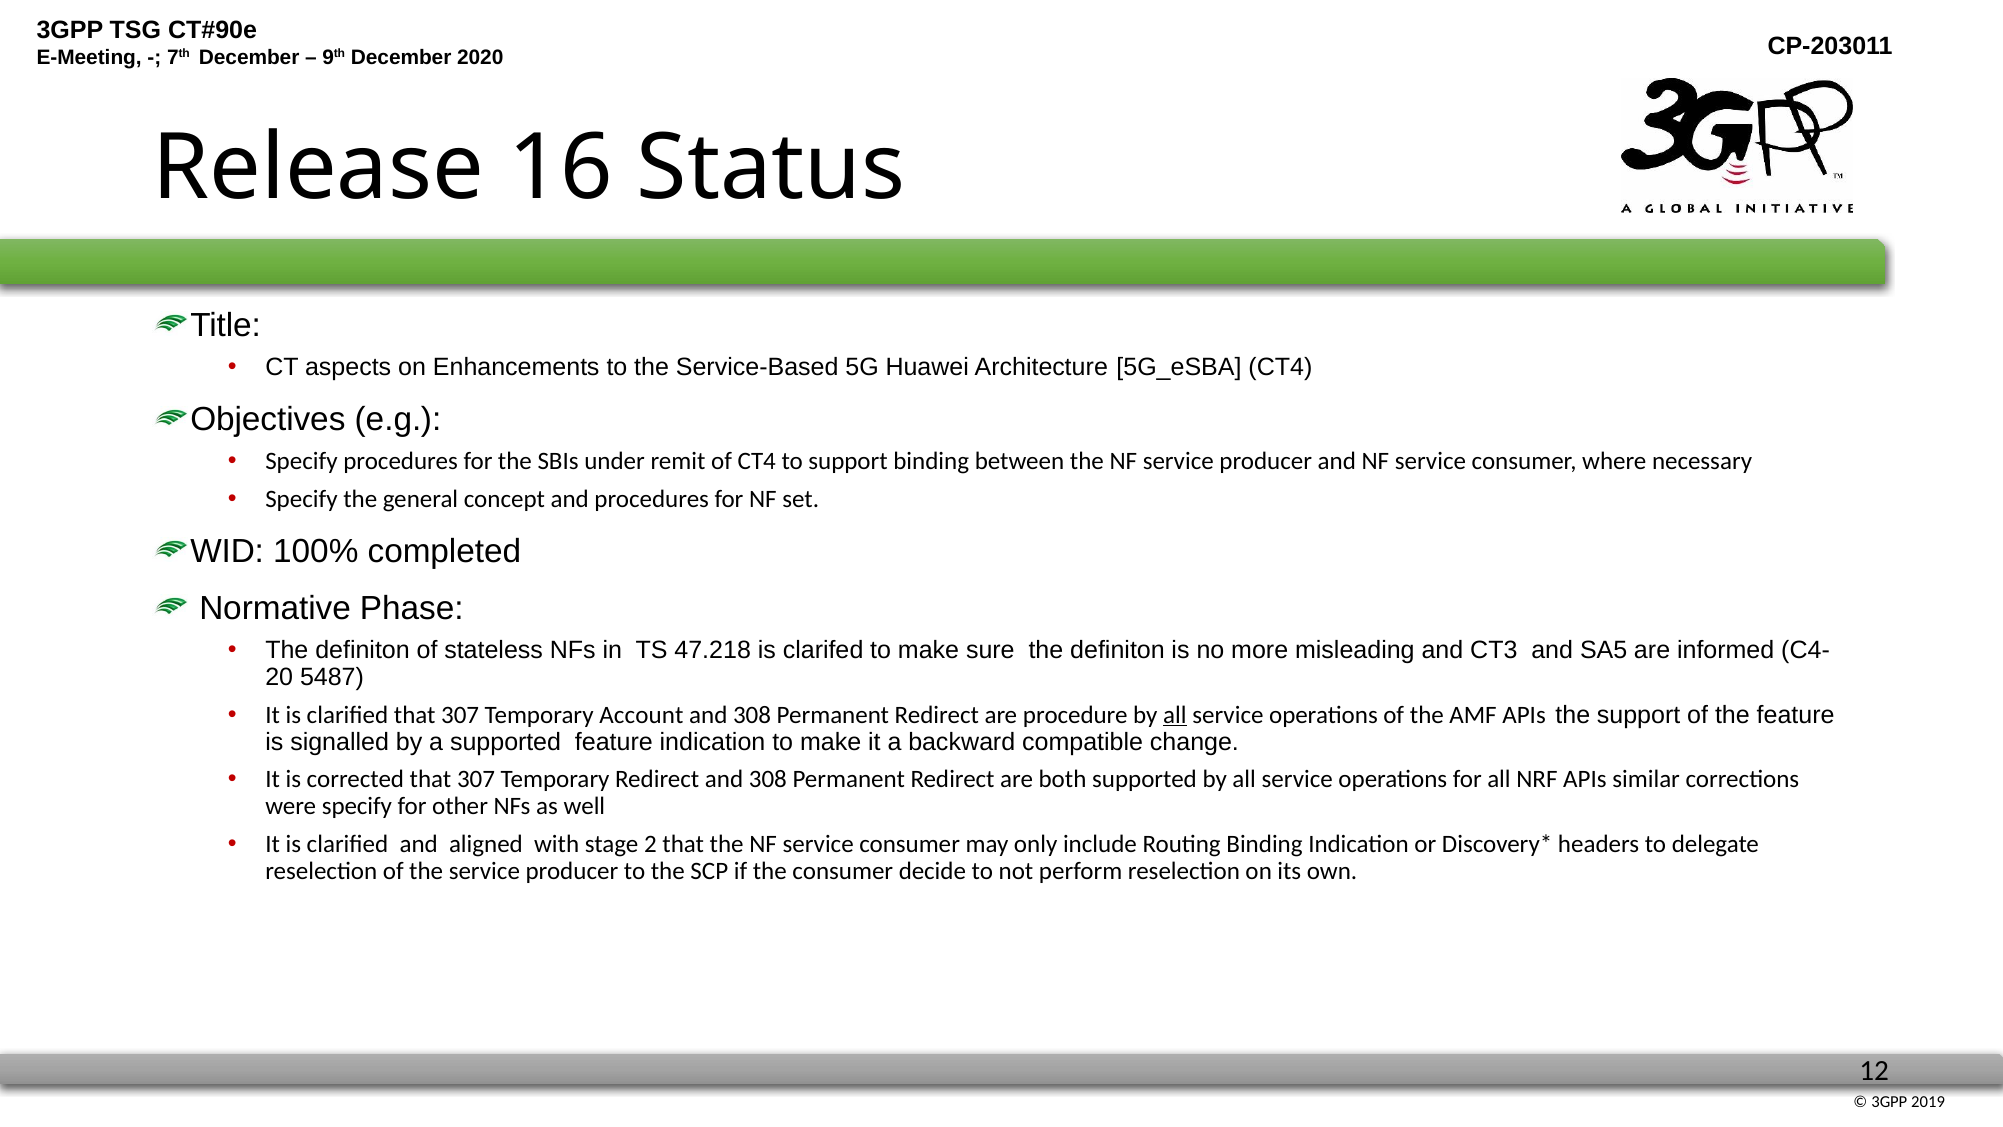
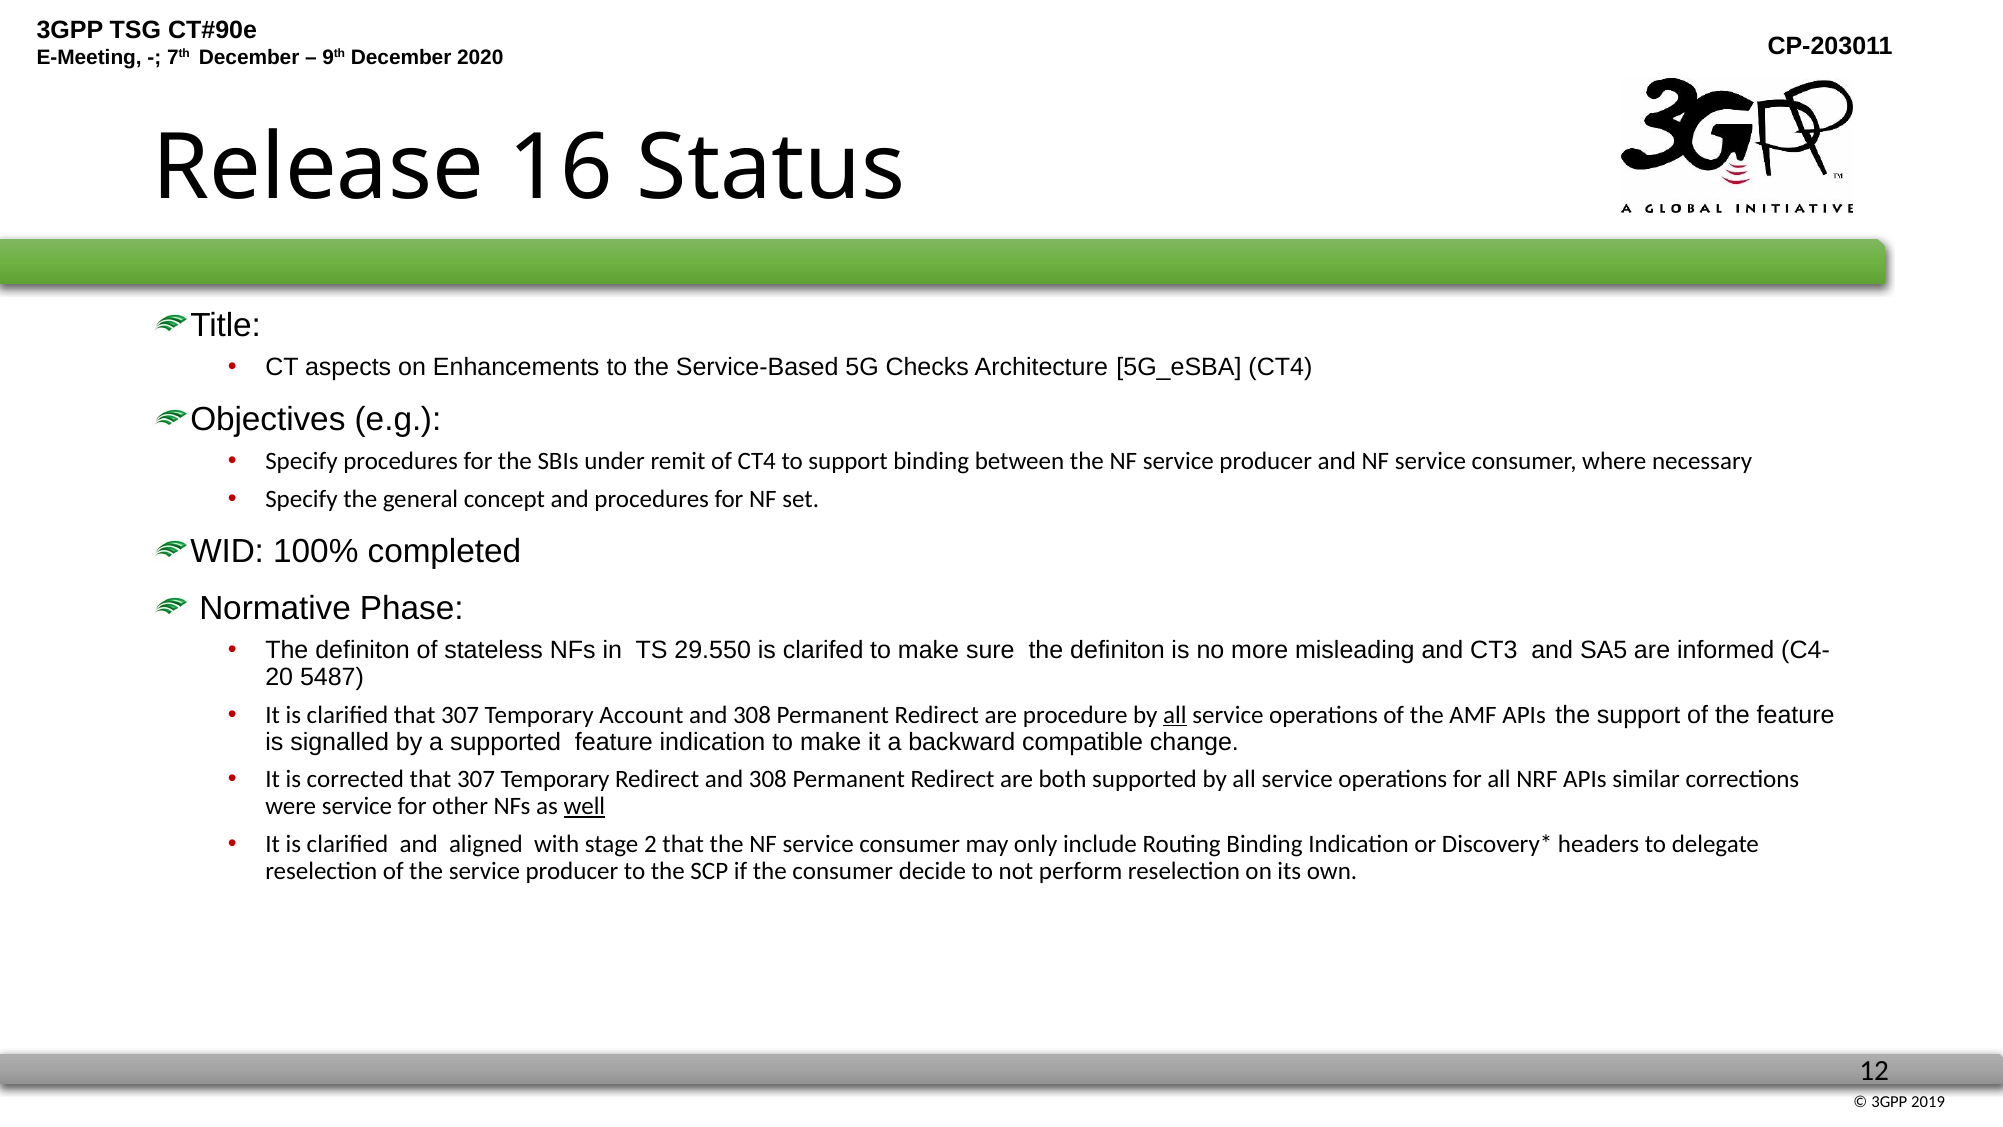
Huawei: Huawei -> Checks (927, 367)
47.218: 47.218 -> 29.550 (713, 650)
were specify: specify -> service (357, 806)
well underline: none -> present (584, 806)
